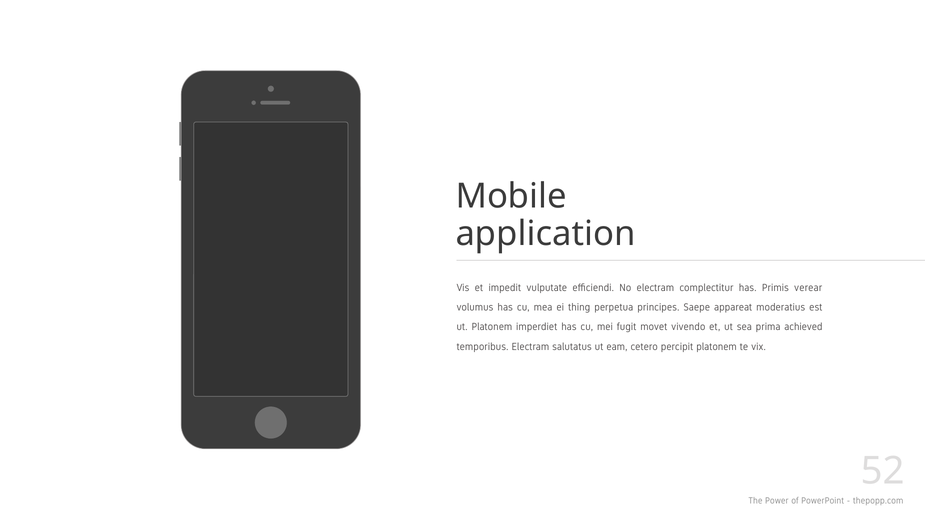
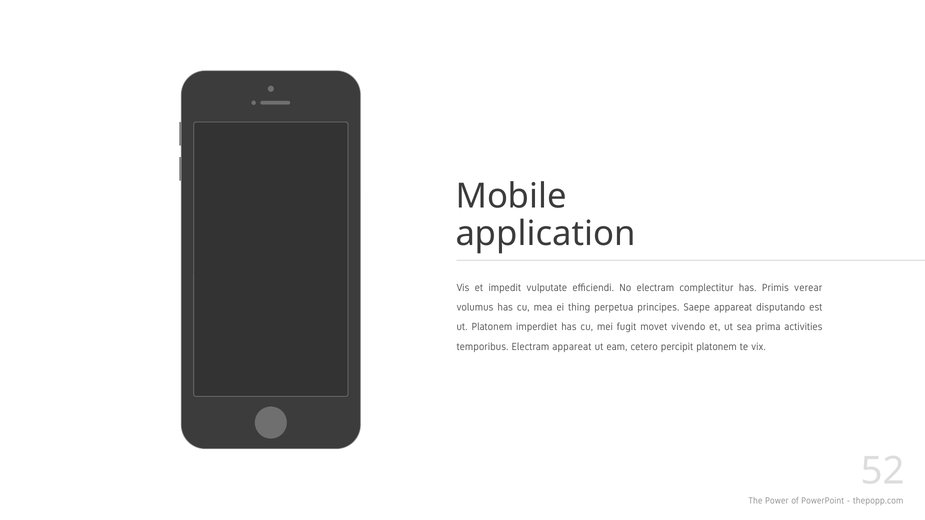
moderatius: moderatius -> disputando (781, 307)
achieved: achieved -> activities (803, 327)
Electram salutatus: salutatus -> appareat (572, 347)
